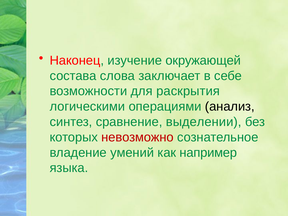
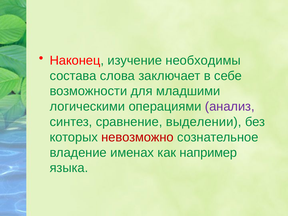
окружающей: окружающей -> необходимы (203, 60)
раскрытия: раскрытия -> младшими (188, 91)
анализ colour: black -> purple (230, 107)
умений: умений -> именах (132, 153)
